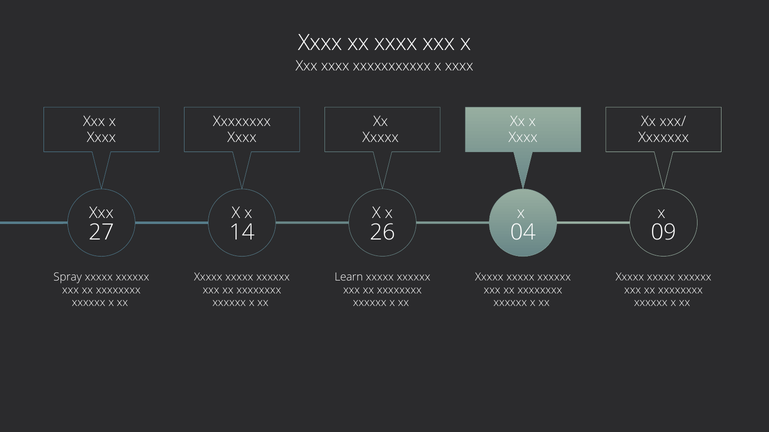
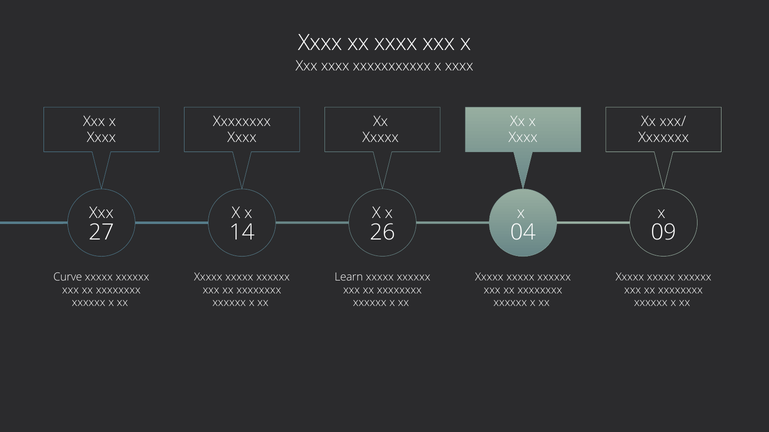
Spray: Spray -> Curve (68, 277)
